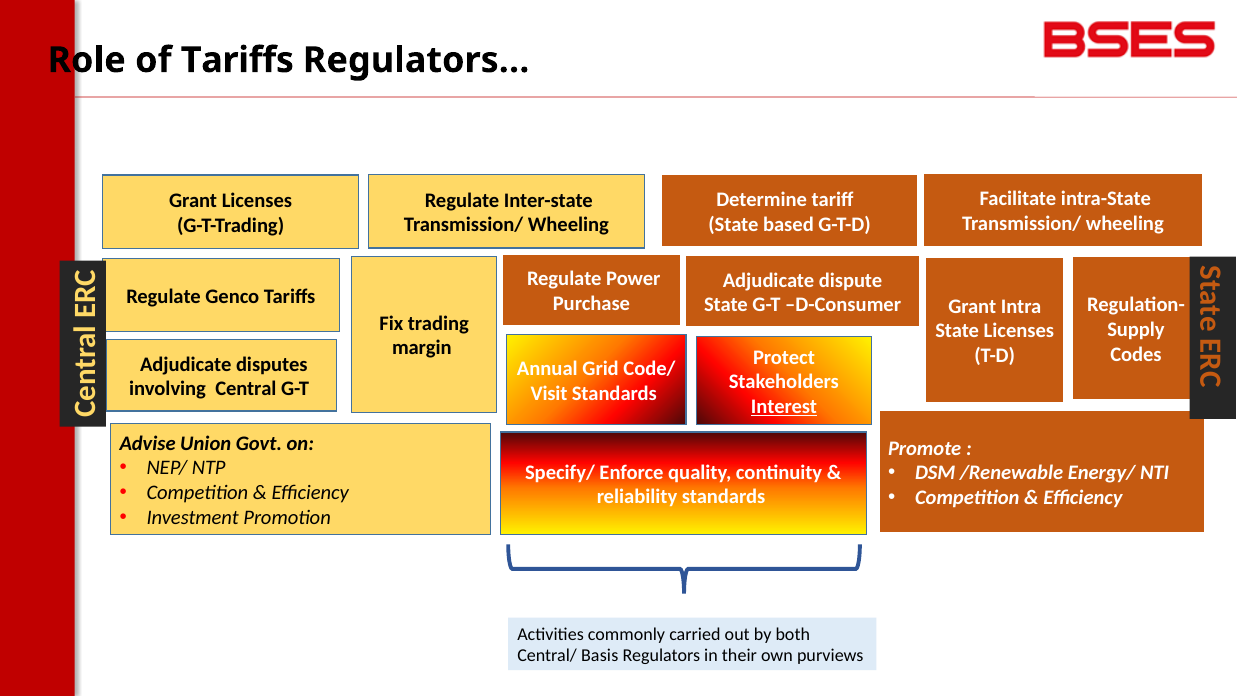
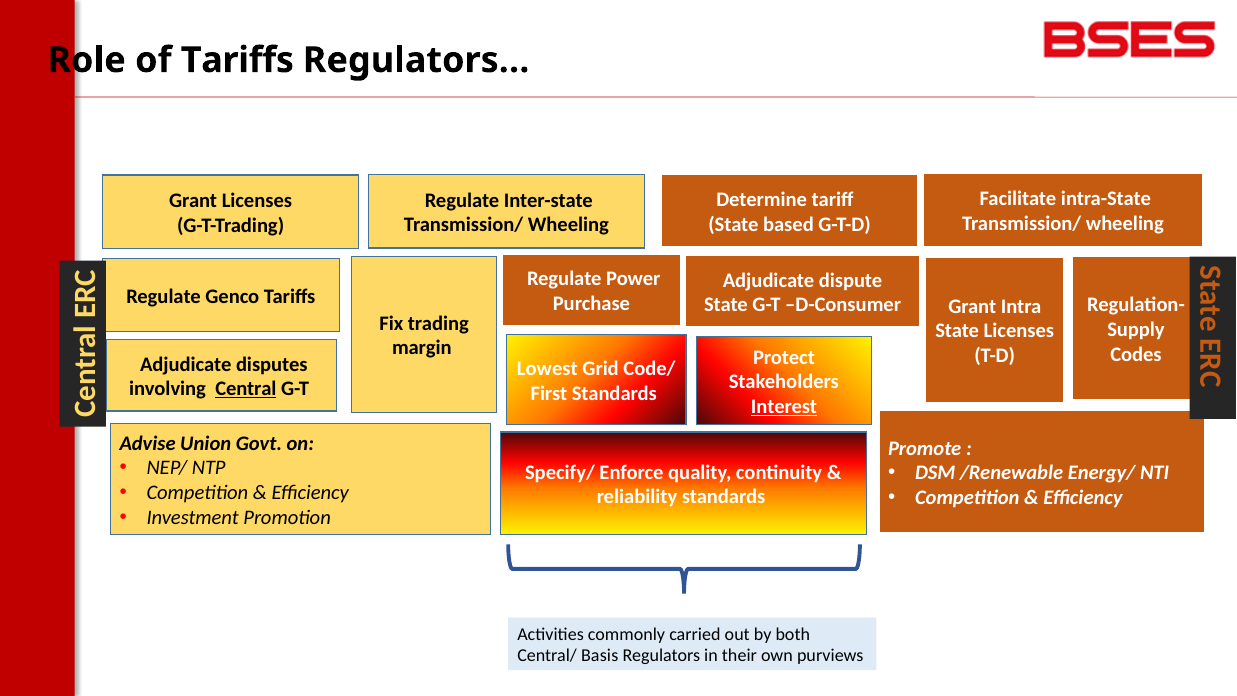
Annual: Annual -> Lowest (547, 368)
Central underline: none -> present (246, 389)
Visit: Visit -> First (549, 393)
